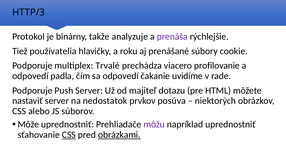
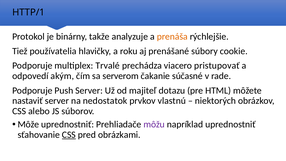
HTTP/3: HTTP/3 -> HTTP/1 (29, 12)
prenáša colour: purple -> orange (172, 37)
profilovanie: profilovanie -> pristupovať (217, 66)
padla: padla -> akým (62, 76)
sa odpovedí: odpovedí -> serverom (121, 76)
uvidíme: uvidíme -> súčasné (187, 76)
posúva: posúva -> vlastnú (172, 101)
obrázkami underline: present -> none (119, 135)
